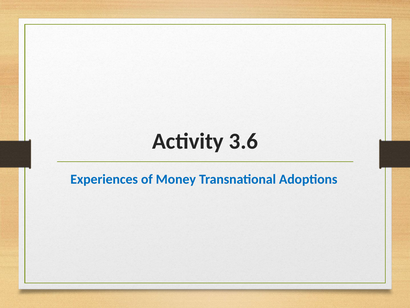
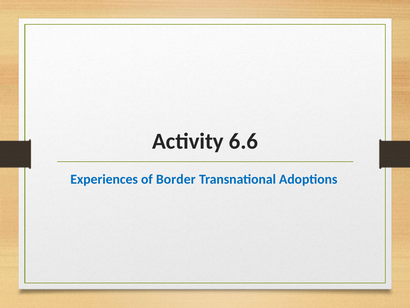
3.6: 3.6 -> 6.6 (243, 141)
Money: Money -> Border (176, 179)
